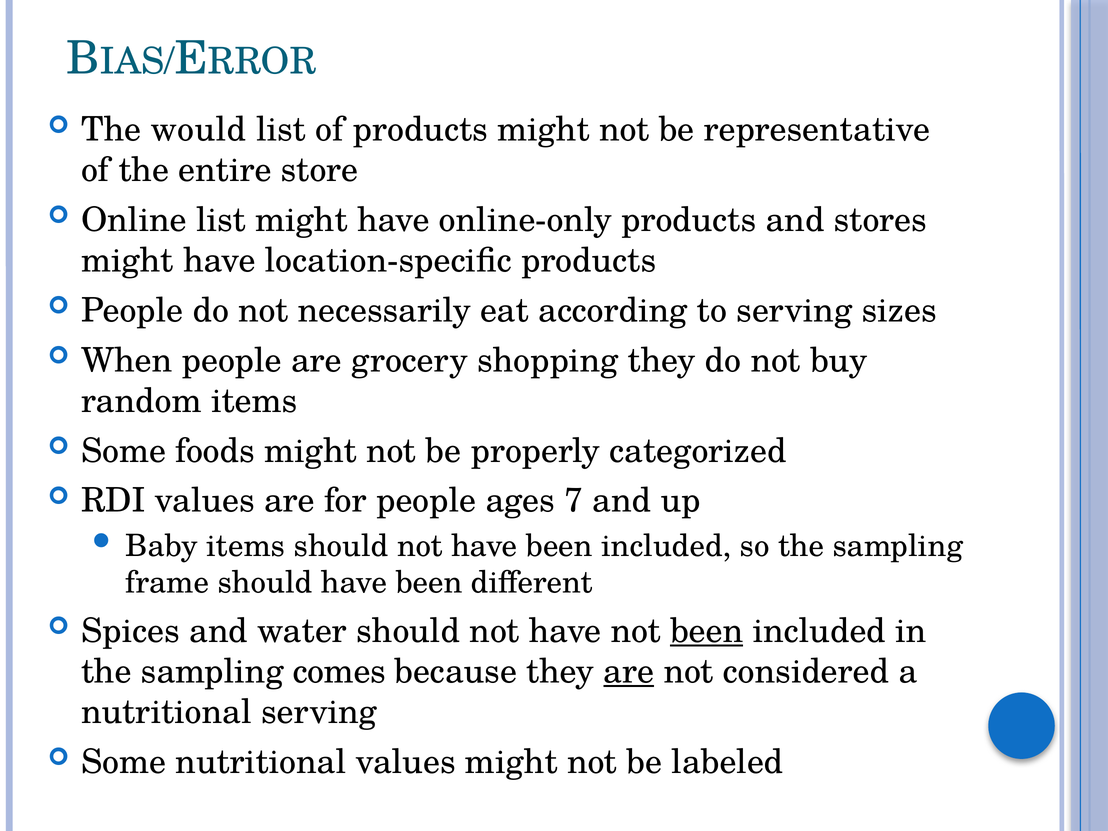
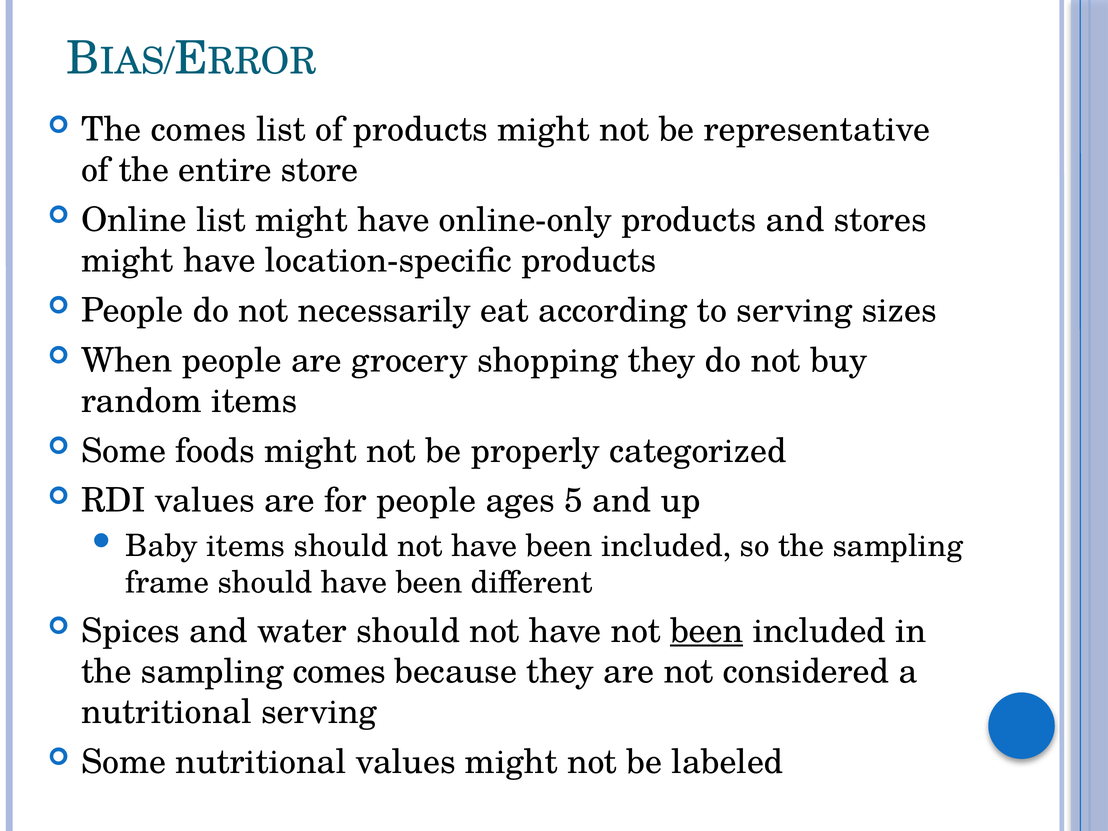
The would: would -> comes (199, 130)
7: 7 -> 5 (574, 501)
are underline: present -> none (629, 672)
